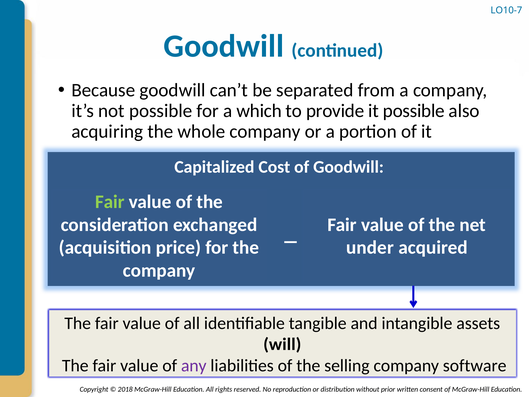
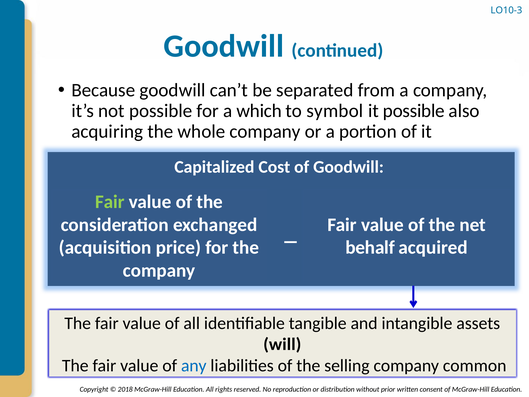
LO10-7: LO10-7 -> LO10-3 (506, 10)
provide: provide -> symbol (335, 111)
under: under -> behalf (370, 247)
any colour: purple -> blue (194, 365)
software: software -> common (475, 365)
